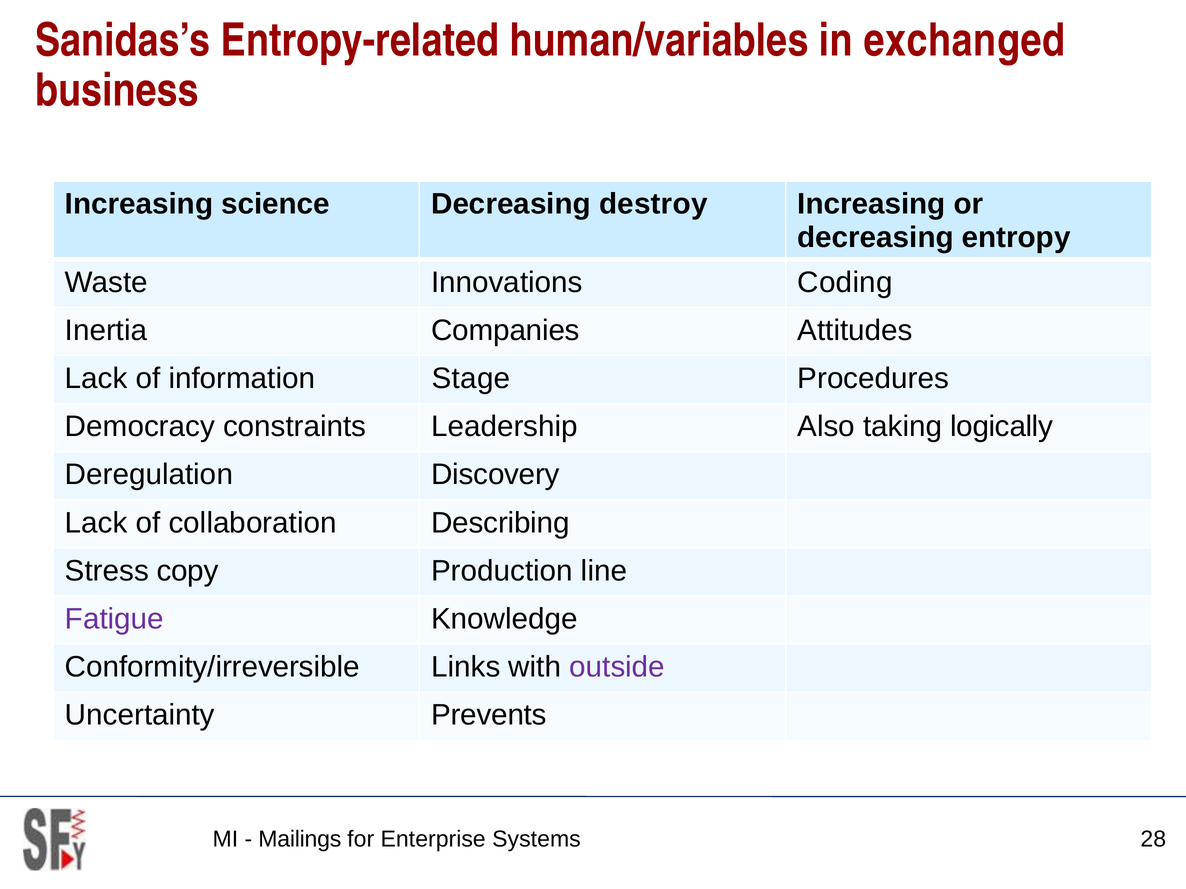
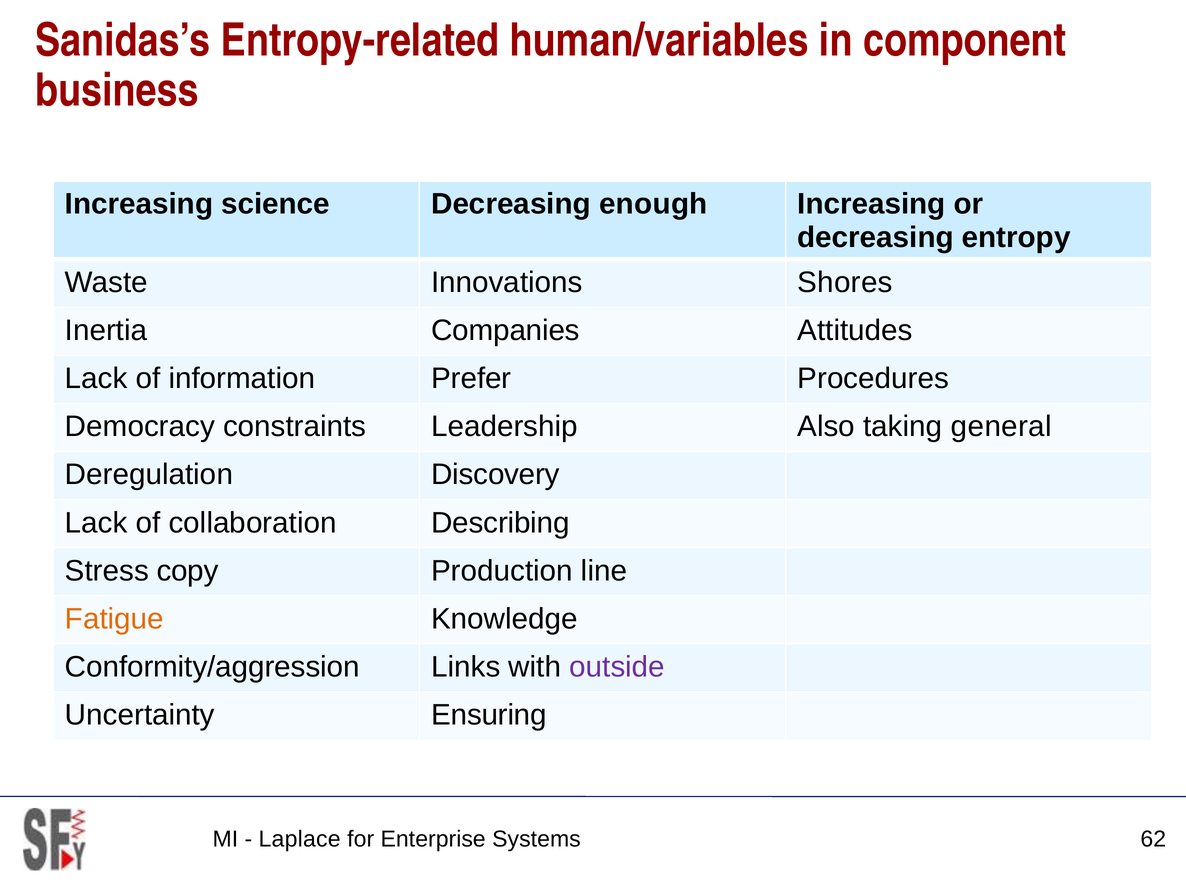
exchanged: exchanged -> component (965, 41)
destroy: destroy -> enough (653, 204)
Coding: Coding -> Shores (845, 283)
Stage: Stage -> Prefer (471, 379)
logically: logically -> general (1001, 427)
Fatigue colour: purple -> orange (114, 619)
Conformity/irreversible: Conformity/irreversible -> Conformity/aggression (212, 667)
Prevents: Prevents -> Ensuring (489, 715)
Mailings: Mailings -> Laplace (300, 840)
28: 28 -> 62 (1153, 840)
